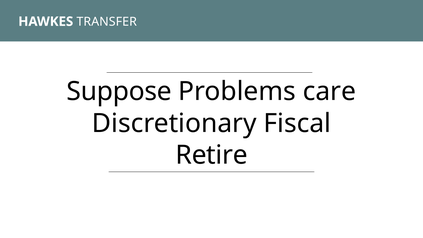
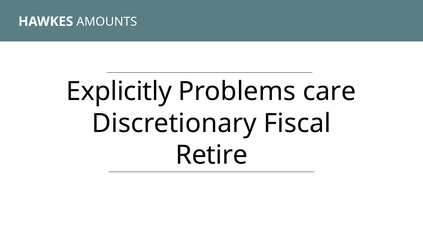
TRANSFER: TRANSFER -> AMOUNTS (107, 22)
Suppose: Suppose -> Explicitly (119, 92)
